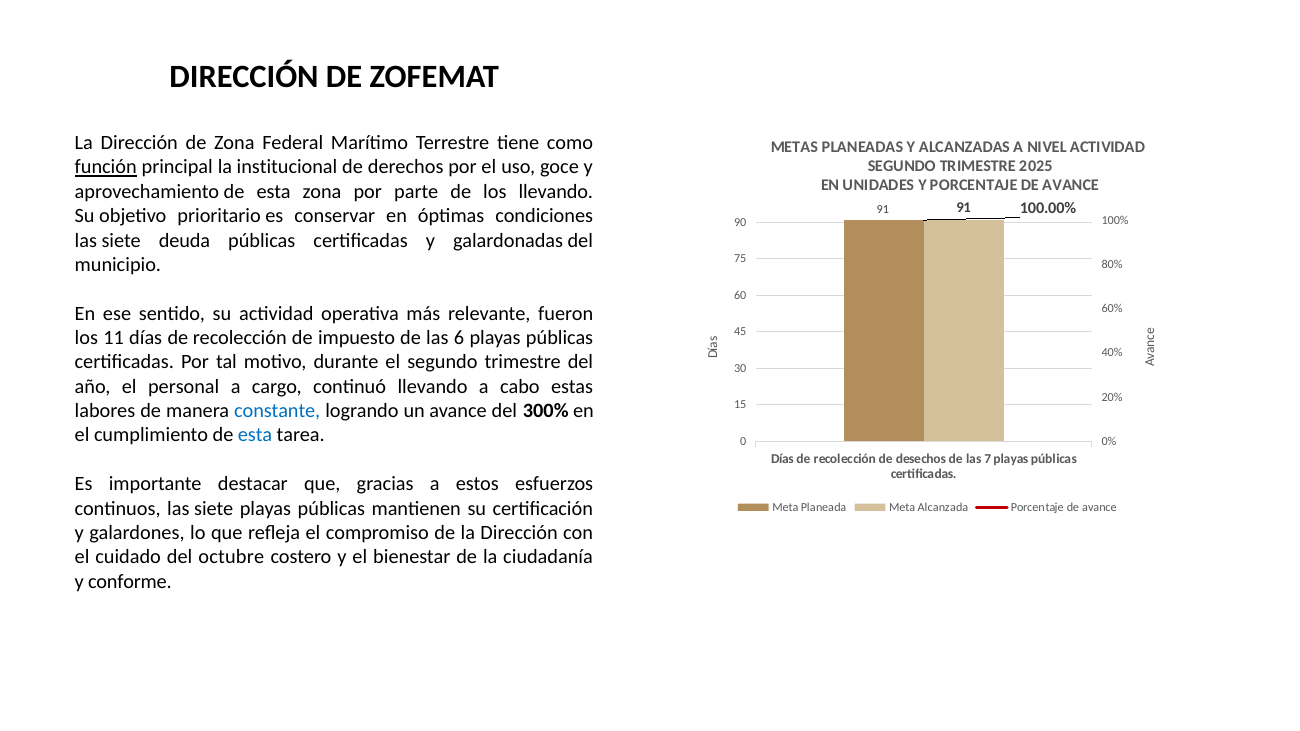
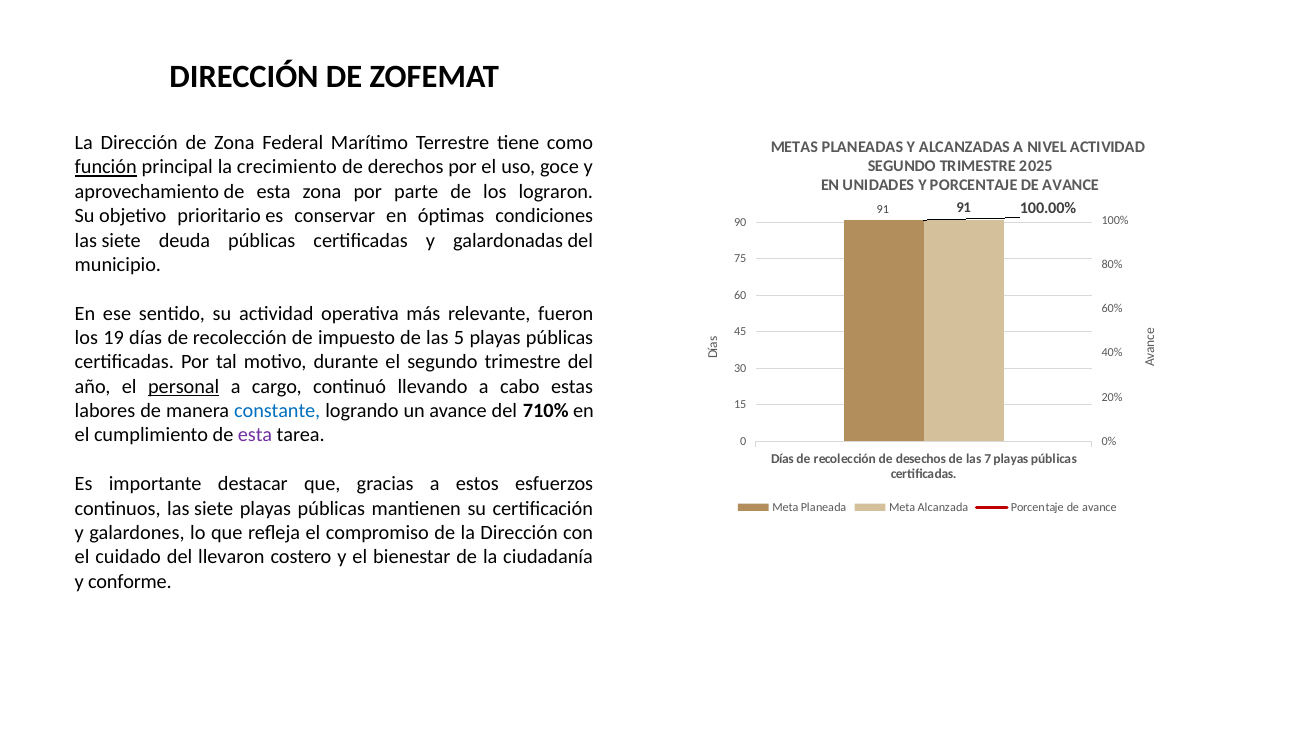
institucional: institucional -> crecimiento (287, 167)
los llevando: llevando -> lograron (556, 192)
11: 11 -> 19 (114, 338)
6: 6 -> 5 (459, 338)
personal underline: none -> present (184, 387)
300%: 300% -> 710% (546, 411)
esta colour: blue -> purple (255, 435)
octubre: octubre -> llevaron (231, 557)
